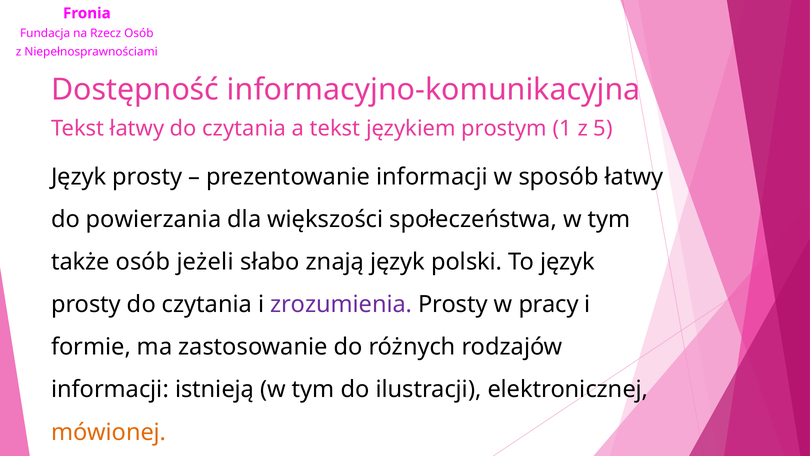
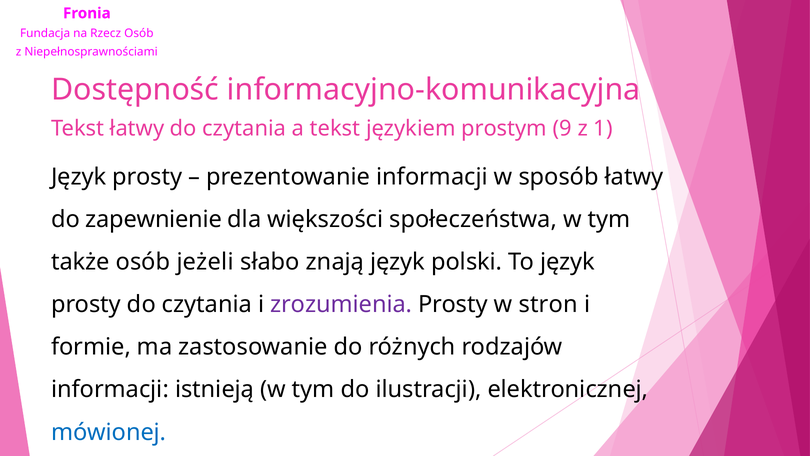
1: 1 -> 9 (562, 128)
5: 5 -> 1 (603, 128)
powierzania: powierzania -> zapewnienie (154, 219)
pracy: pracy -> stron (548, 304)
mówionej colour: orange -> blue (109, 432)
